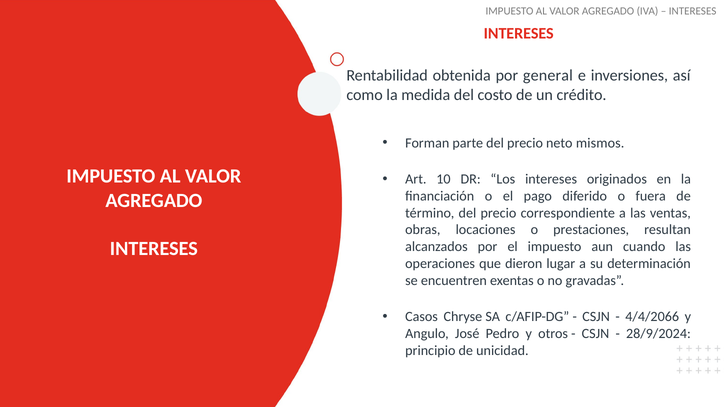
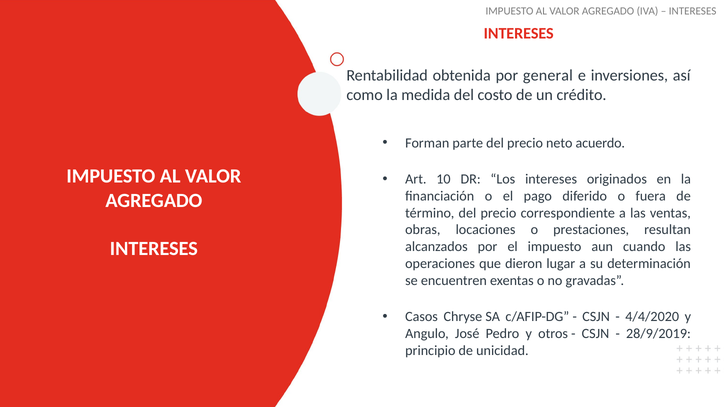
mismos: mismos -> acuerdo (600, 143)
4/4/2066: 4/4/2066 -> 4/4/2020 (652, 317)
28/9/2024: 28/9/2024 -> 28/9/2019 (658, 334)
